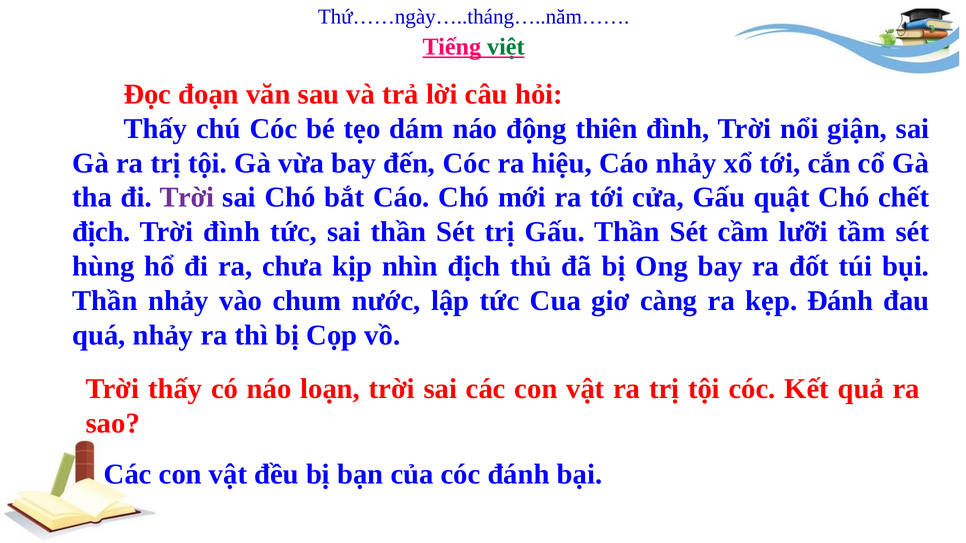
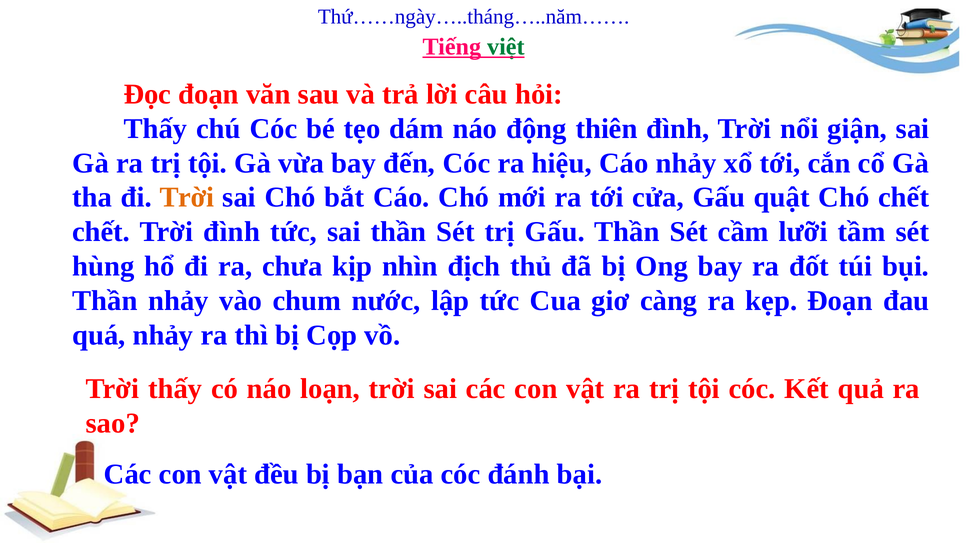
Trời colour: purple -> orange (187, 197)
địch: địch -> chết (101, 232)
kẹp Đánh: Đánh -> Đoạn (840, 300)
